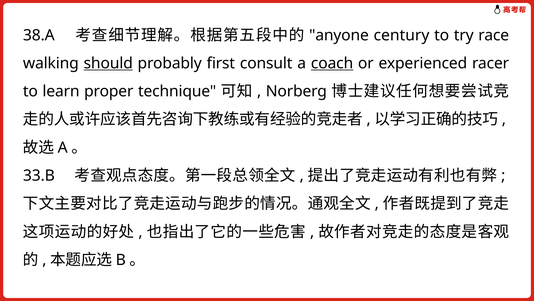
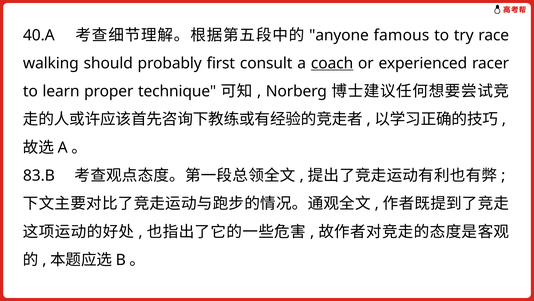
38.A: 38.A -> 40.A (39, 35)
century: century -> famous (401, 35)
should underline: present -> none (108, 63)
33.B: 33.B -> 83.B (39, 175)
